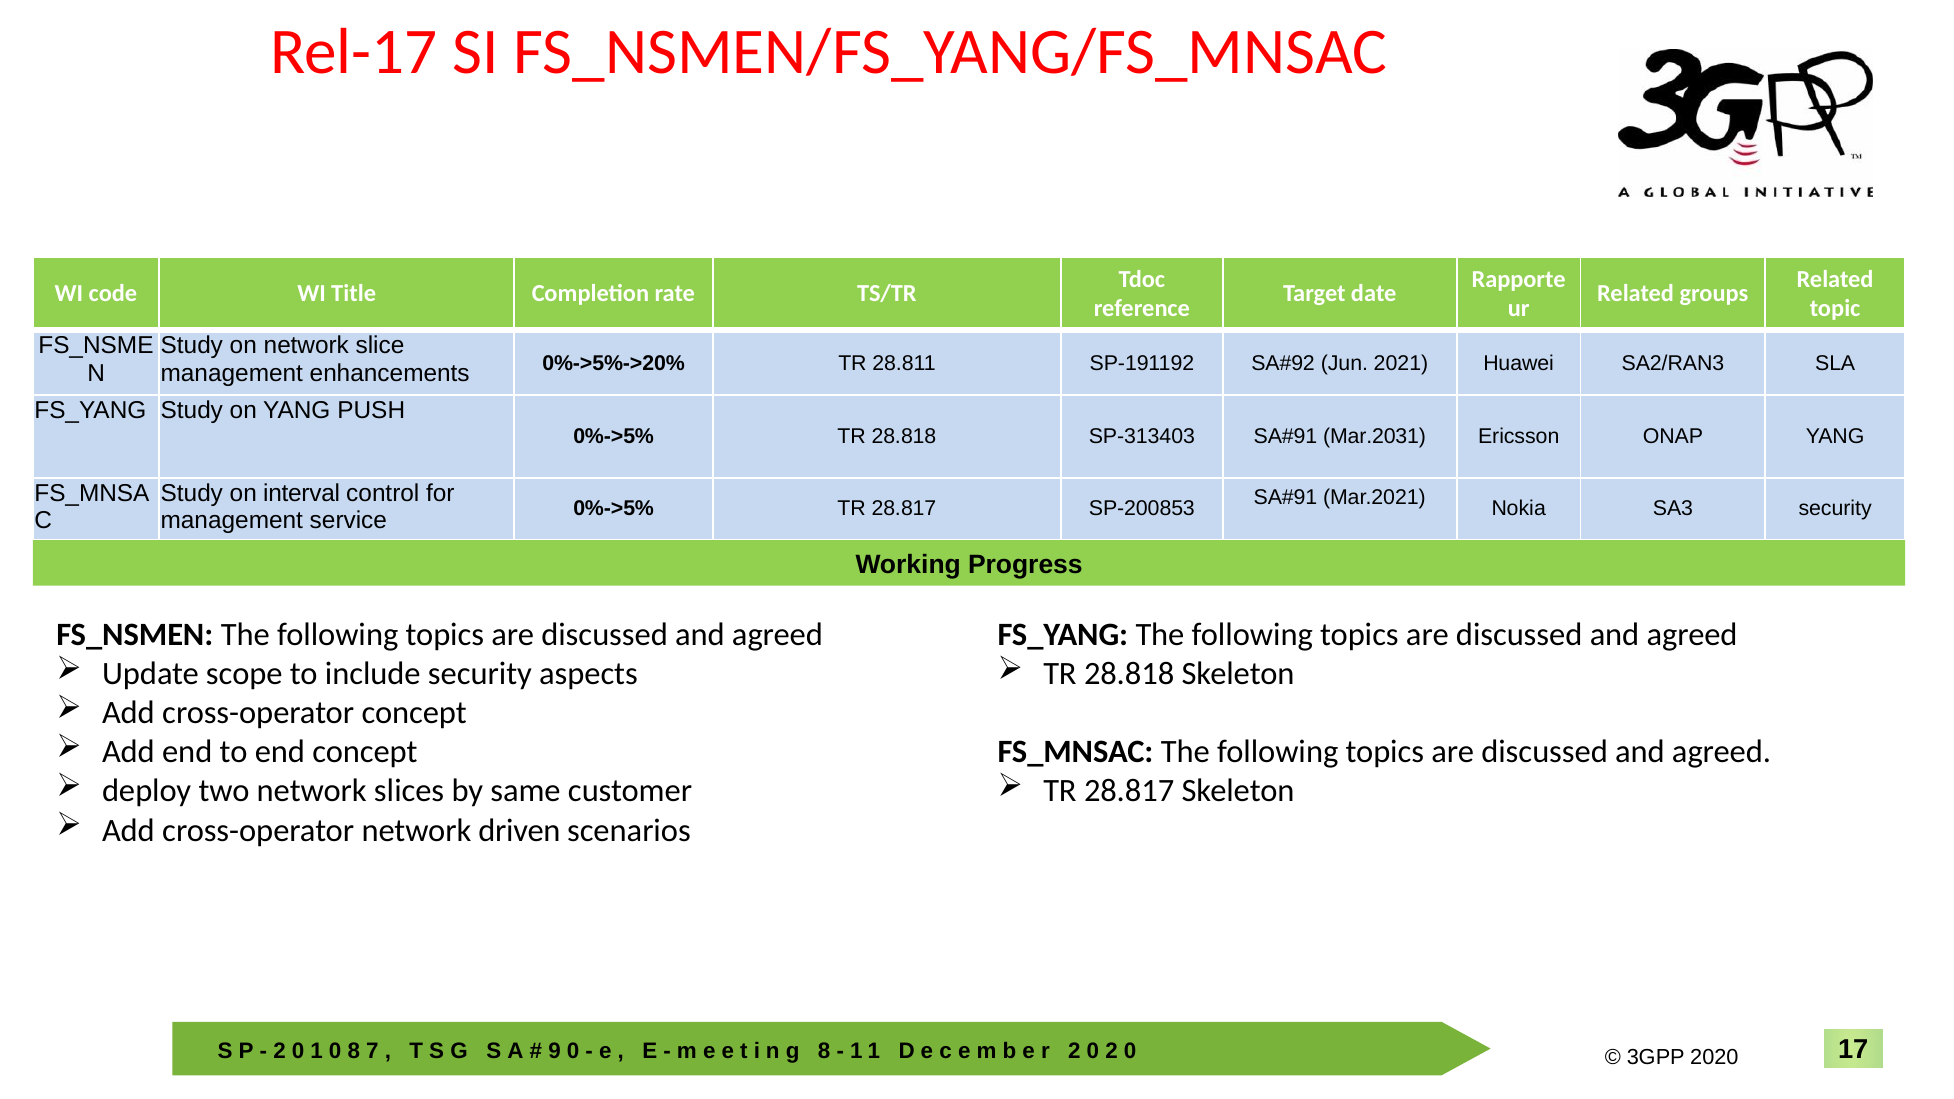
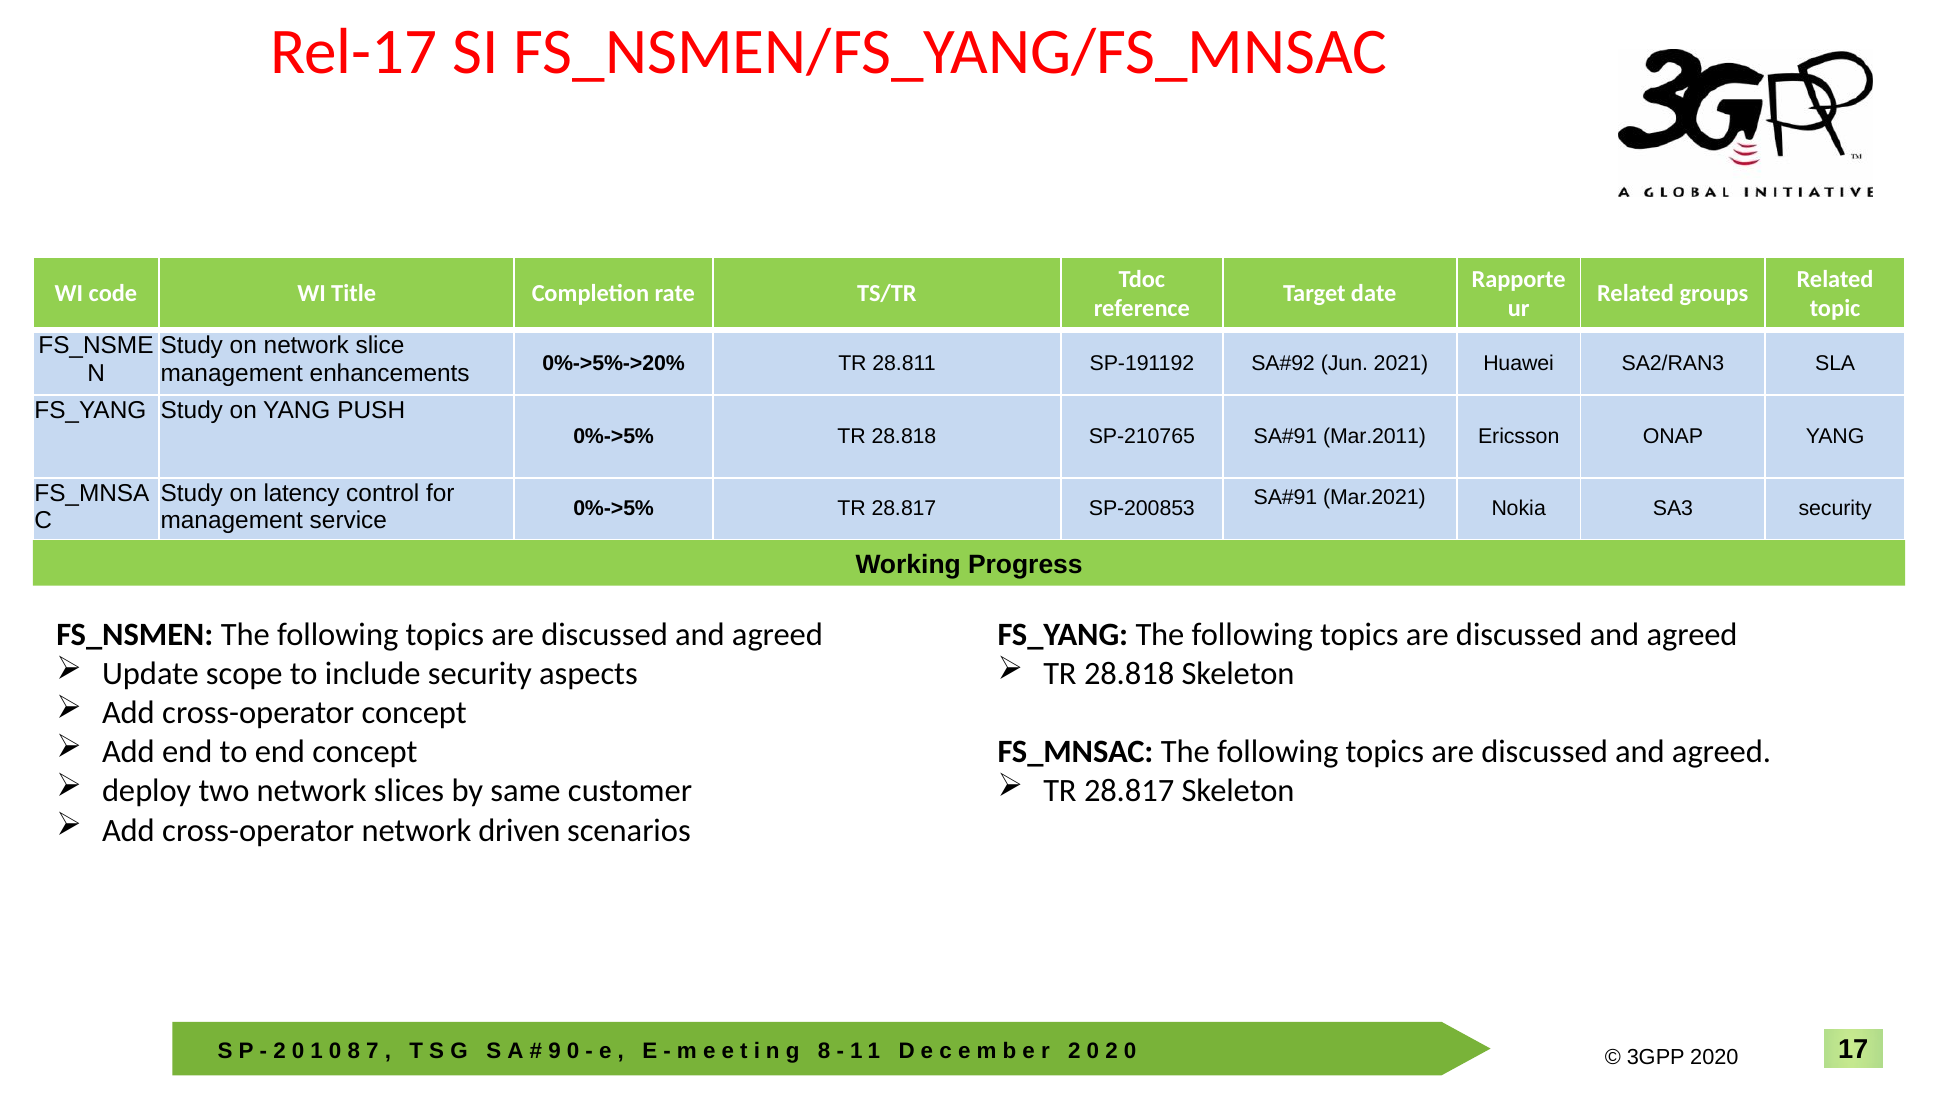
SP-313403: SP-313403 -> SP-210765 (1142, 437)
Mar.2031: Mar.2031 -> Mar.2011 (1375, 437)
interval: interval -> latency (302, 493)
